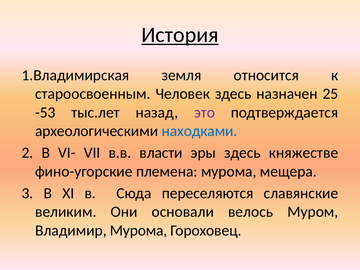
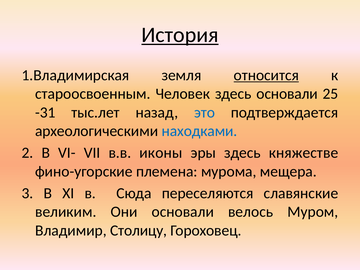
относится underline: none -> present (266, 75)
здесь назначен: назначен -> основали (287, 94)
-53: -53 -> -31 (45, 112)
это colour: purple -> blue (205, 112)
власти: власти -> иконы (161, 153)
Владимир Мурома: Мурома -> Столицу (139, 230)
